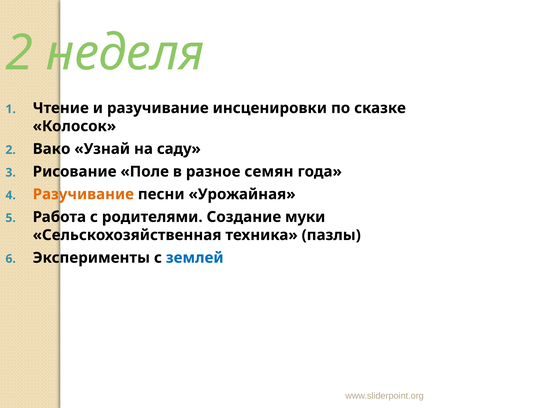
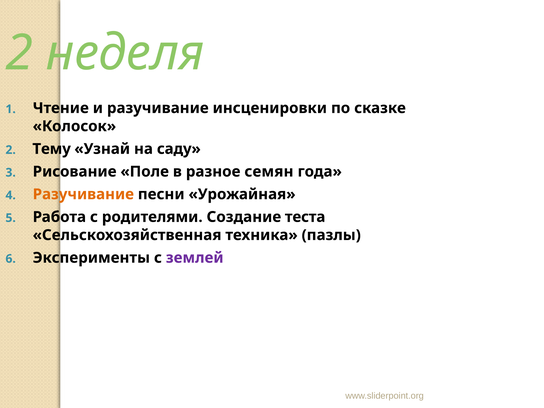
Вако: Вако -> Тему (52, 149)
муки: муки -> теста (305, 217)
землей colour: blue -> purple (195, 258)
